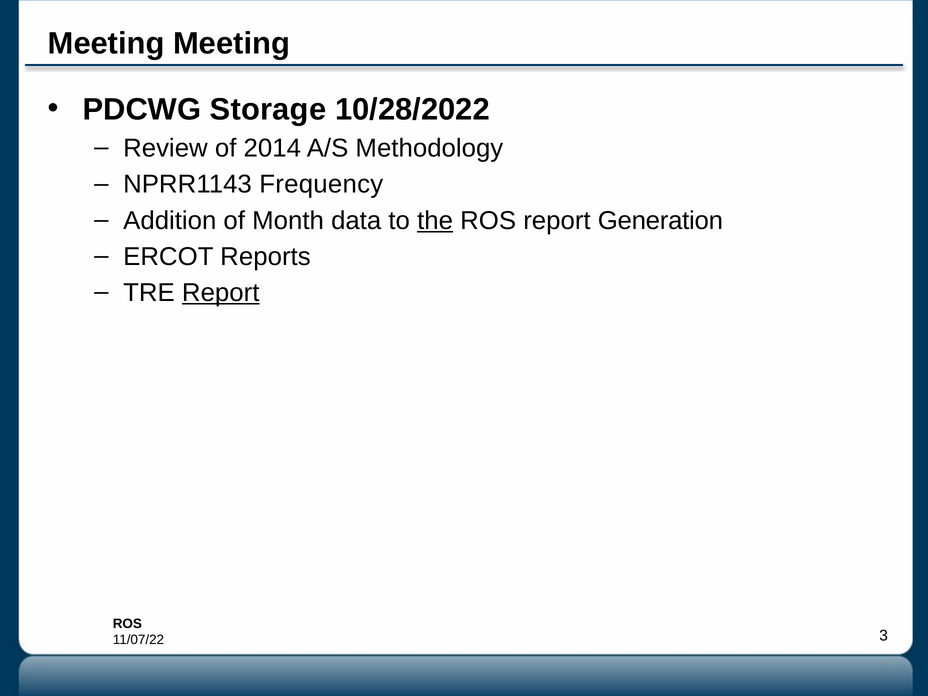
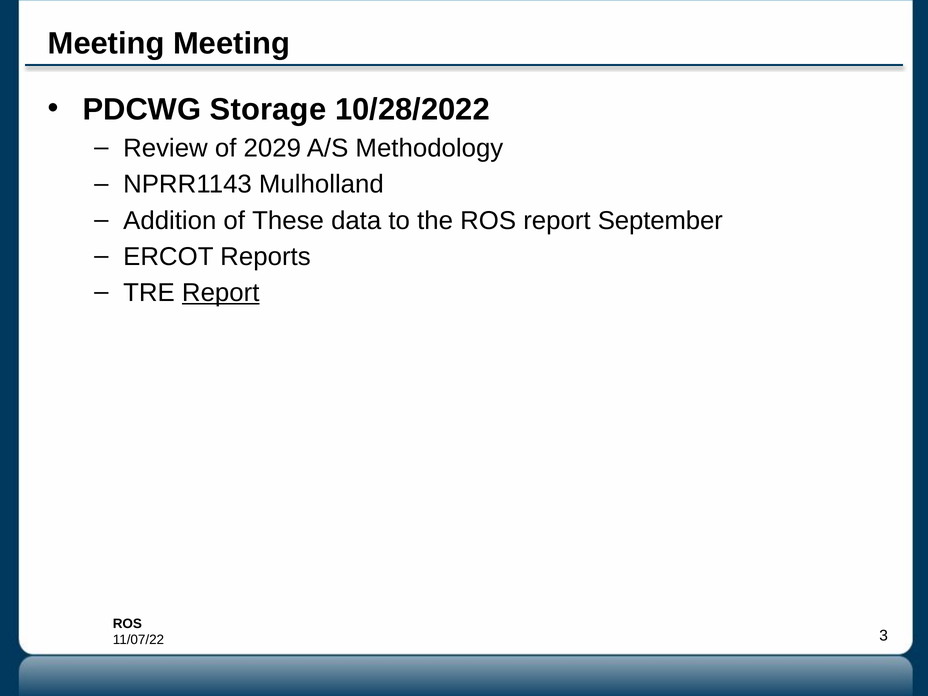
2014: 2014 -> 2029 (272, 148)
Frequency: Frequency -> Mulholland (321, 184)
Month: Month -> These (288, 221)
the underline: present -> none (435, 221)
Generation: Generation -> September (660, 221)
